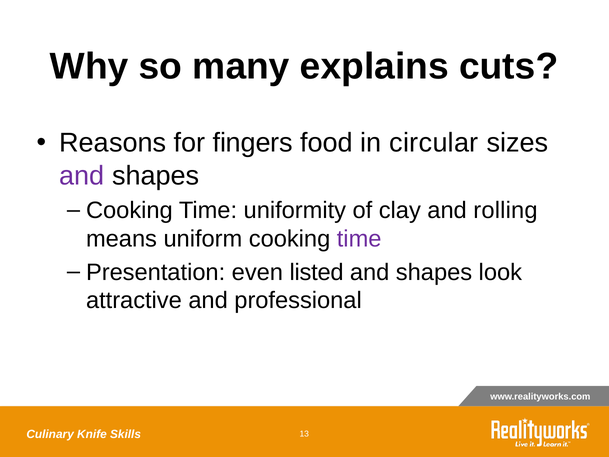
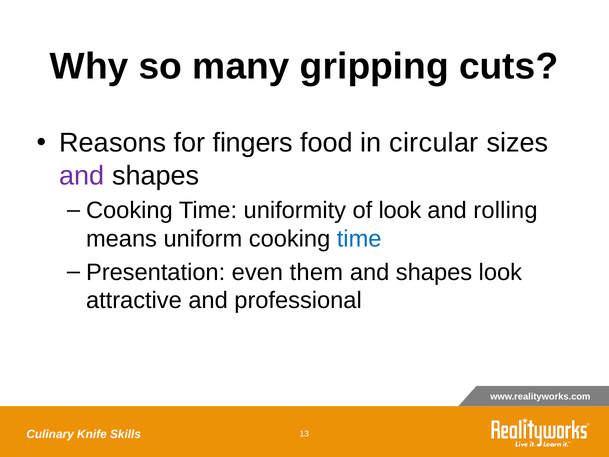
explains: explains -> gripping (374, 67)
of clay: clay -> look (400, 210)
time colour: purple -> blue (359, 239)
listed: listed -> them (316, 272)
